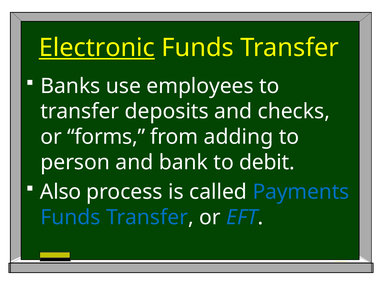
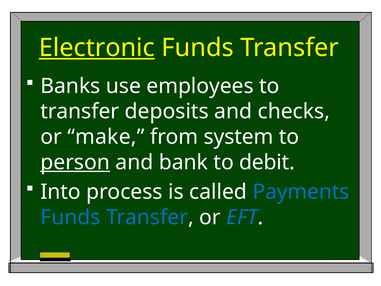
forms: forms -> make (106, 137)
adding: adding -> system (239, 137)
person underline: none -> present (75, 162)
Also: Also -> Into (61, 192)
